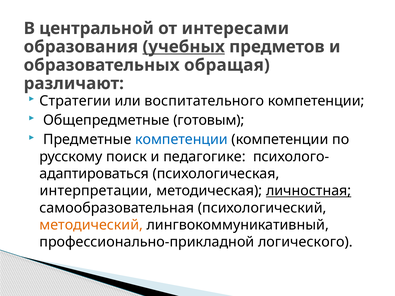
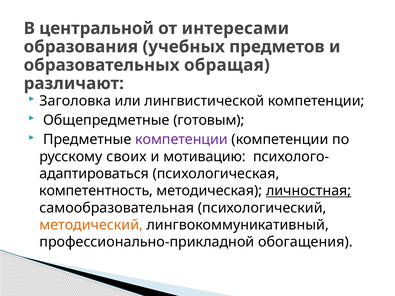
учебных underline: present -> none (184, 47)
Стратегии: Стратегии -> Заголовка (75, 101)
воспитательного: воспитательного -> лингвистической (204, 101)
компетенции colour: blue -> purple (181, 140)
поиск: поиск -> своих (126, 157)
педагогике: педагогике -> мотивацию (205, 157)
интерпретации: интерпретации -> компетентность (96, 191)
логического: логического -> обогащения (305, 242)
